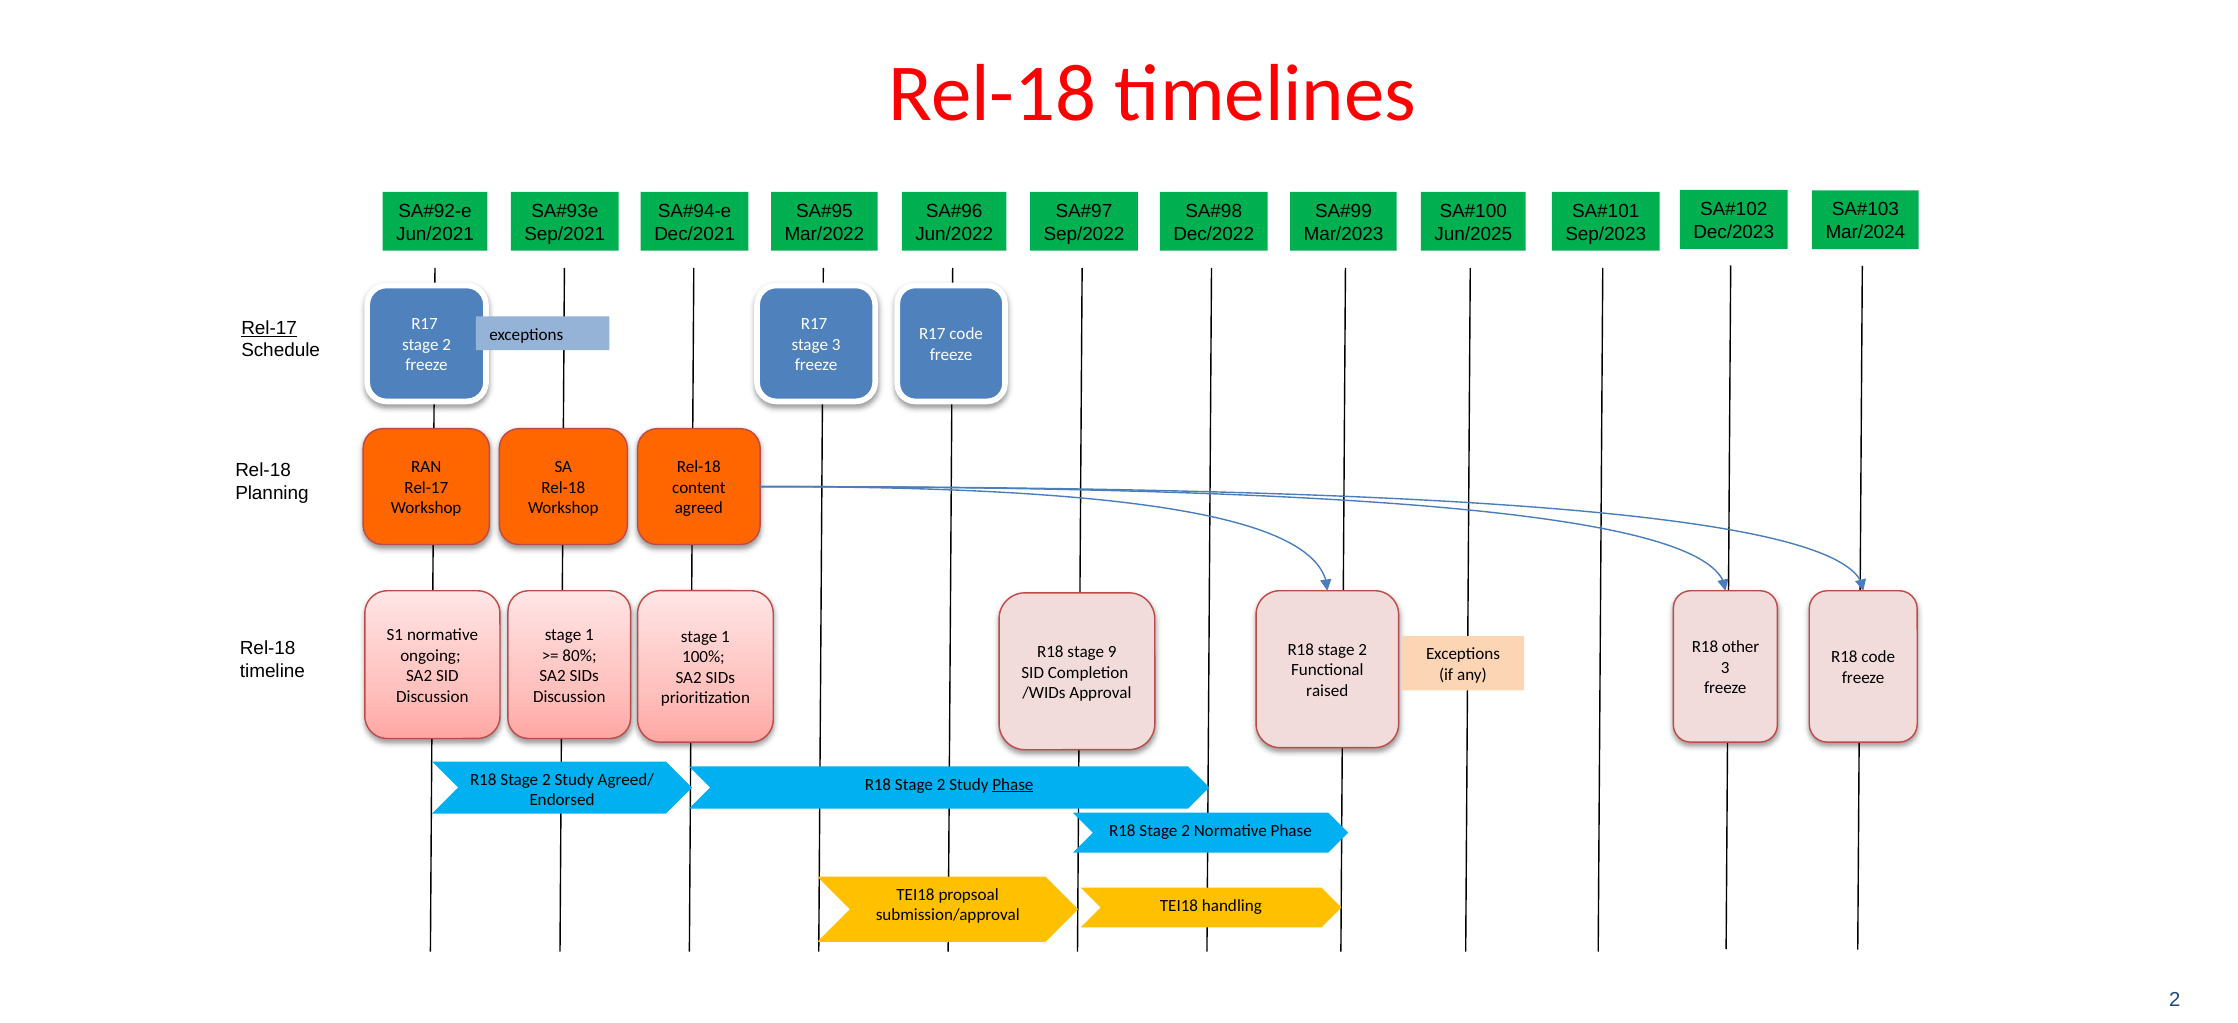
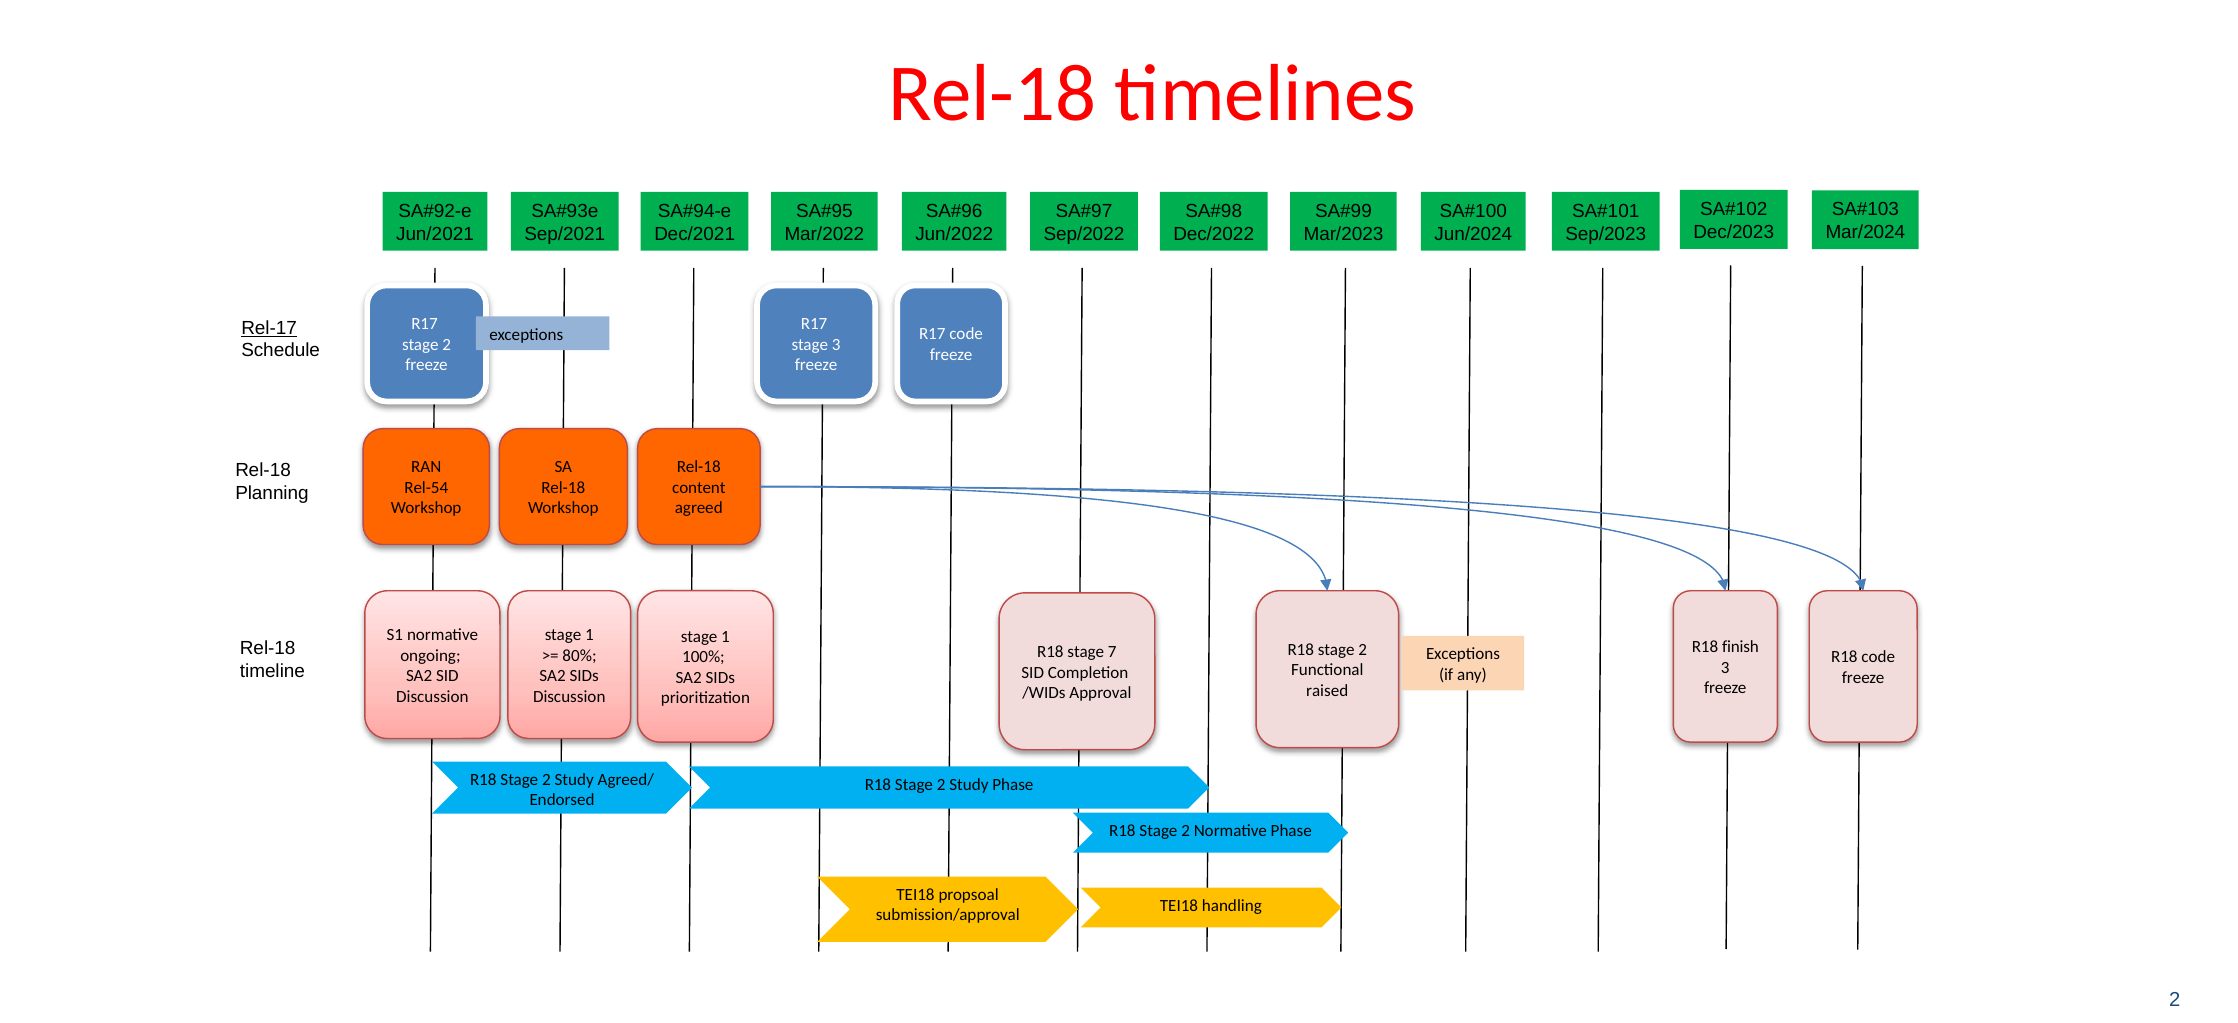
Jun/2025: Jun/2025 -> Jun/2024 (1473, 234)
Rel-17: Rel-17 -> Rel-54 (426, 488)
other: other -> finish (1741, 647)
9: 9 -> 7 (1112, 652)
Phase underline: present -> none (1013, 785)
